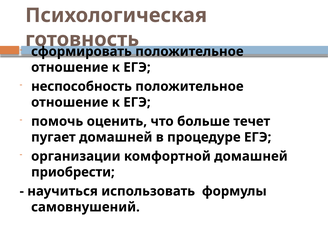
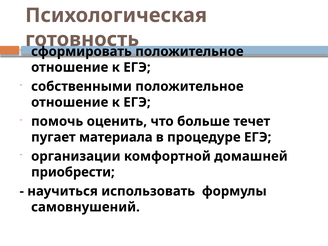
неспособность: неспособность -> собственными (81, 86)
пугает домашней: домашней -> материала (116, 137)
